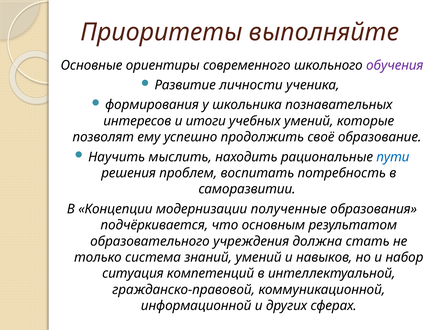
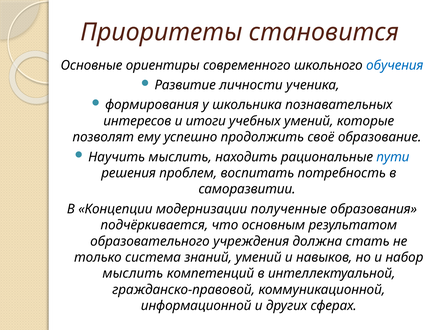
выполняйте: выполняйте -> становится (324, 32)
обучения colour: purple -> blue (395, 65)
ситуация: ситуация -> мыслить (133, 274)
